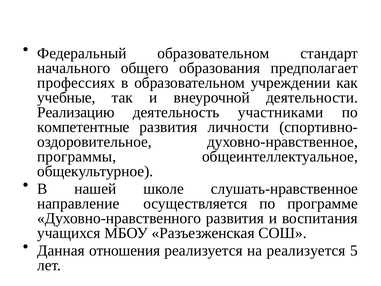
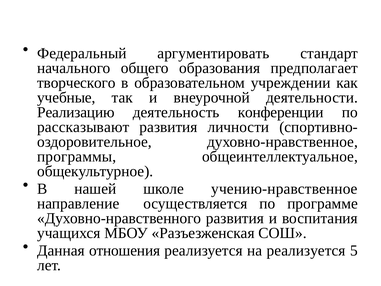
Федеральный образовательном: образовательном -> аргументировать (213, 53)
профессиях: профессиях -> творческого (76, 83)
участниками: участниками -> конференции (281, 112)
компетентные: компетентные -> рассказывают (83, 127)
слушать-нравственное: слушать-нравственное -> учению-нравственное (284, 189)
